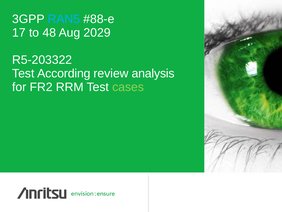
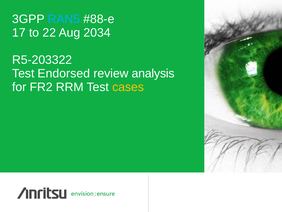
48: 48 -> 22 (49, 33)
2029: 2029 -> 2034 (97, 33)
According: According -> Endorsed (64, 73)
cases colour: light green -> yellow (128, 87)
